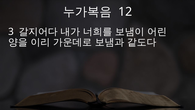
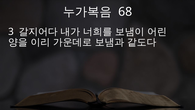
12: 12 -> 68 (125, 12)
